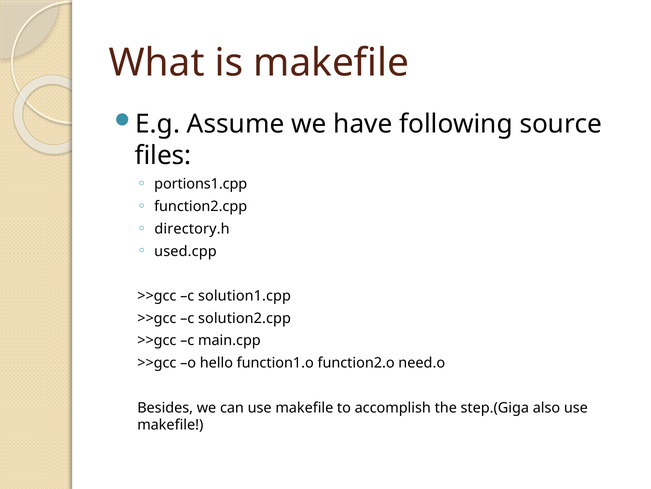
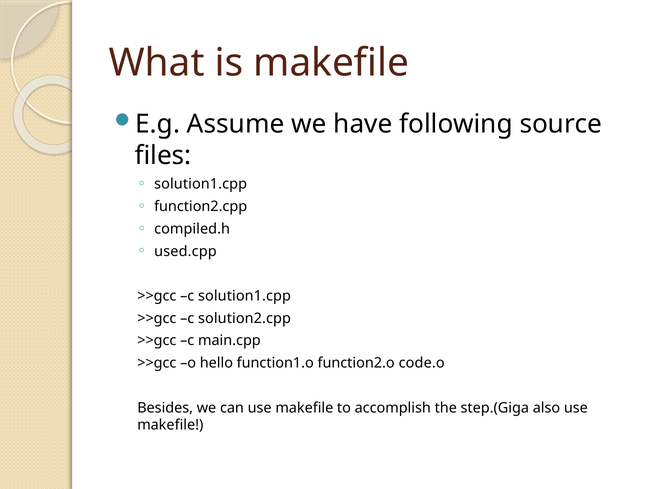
portions1.cpp: portions1.cpp -> solution1.cpp (201, 184)
directory.h: directory.h -> compiled.h (192, 229)
need.o: need.o -> code.o (422, 362)
